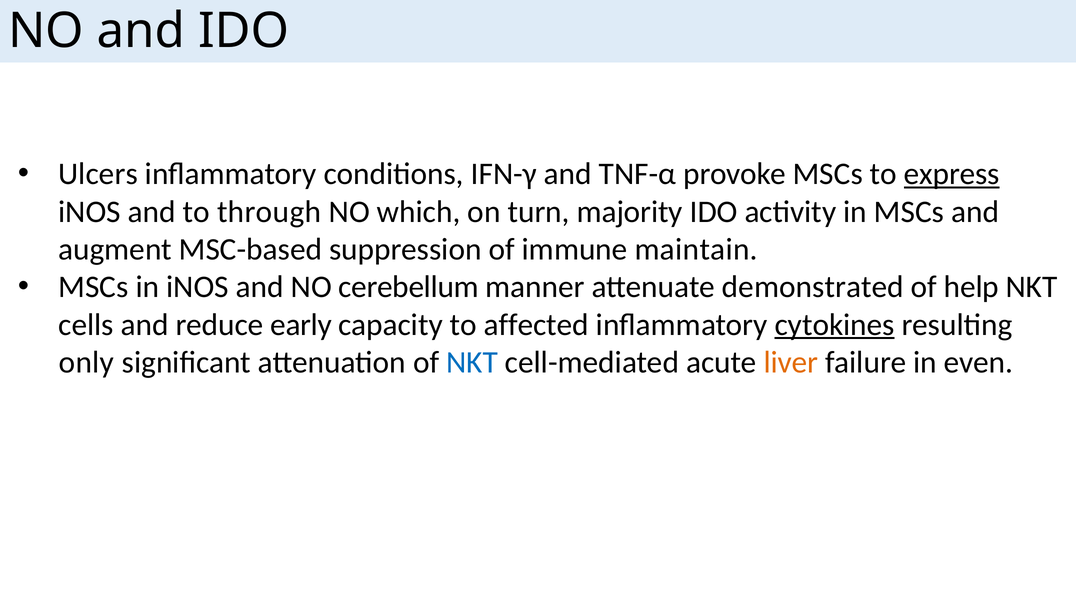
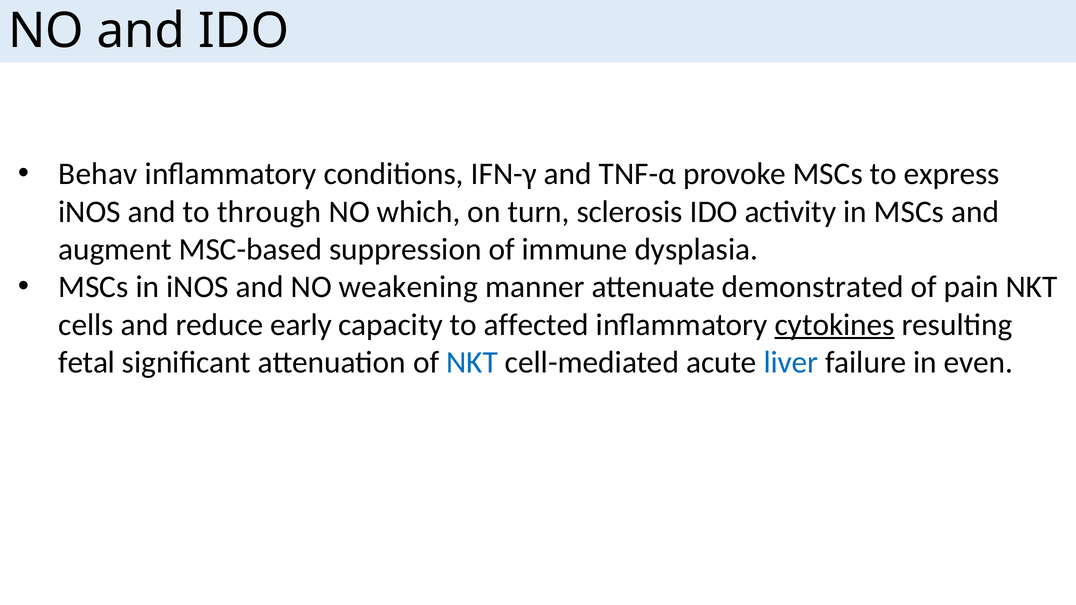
Ulcers: Ulcers -> Behav (98, 174)
express underline: present -> none (952, 174)
majority: majority -> sclerosis (630, 212)
maintain: maintain -> dysplasia (696, 249)
cerebellum: cerebellum -> weakening (408, 287)
help: help -> pain (971, 287)
only: only -> fetal (87, 362)
liver colour: orange -> blue (791, 362)
